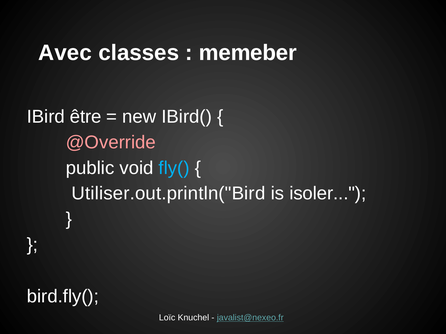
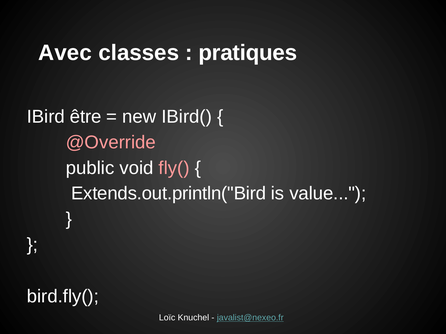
memeber: memeber -> pratiques (248, 53)
fly( colour: light blue -> pink (174, 168)
Utiliser.out.println("Bird: Utiliser.out.println("Bird -> Extends.out.println("Bird (169, 194)
isoler: isoler -> value (328, 194)
